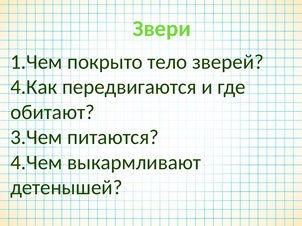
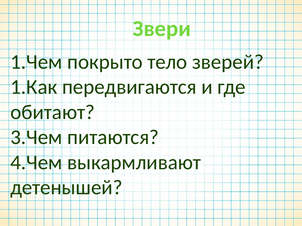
4.Как: 4.Как -> 1.Как (34, 87)
